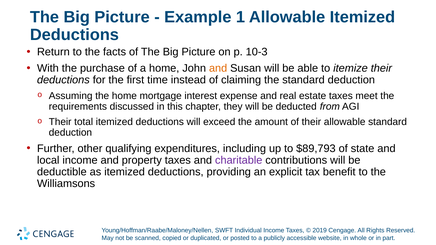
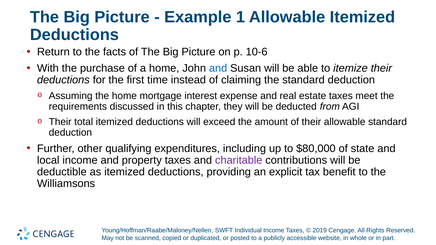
10-3: 10-3 -> 10-6 (257, 52)
and colour: orange -> blue (218, 68)
$89,793: $89,793 -> $80,000 (316, 149)
